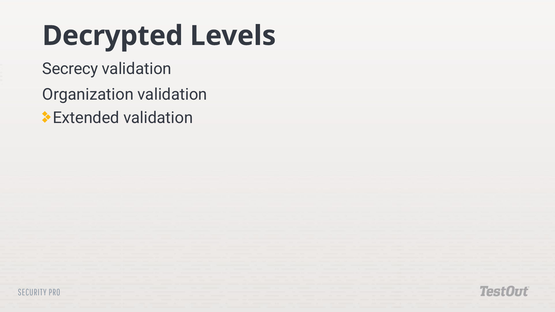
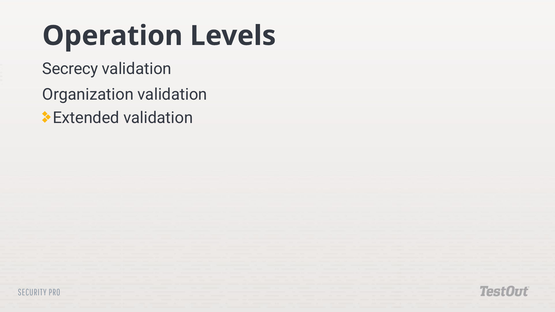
Decrypted: Decrypted -> Operation (112, 36)
